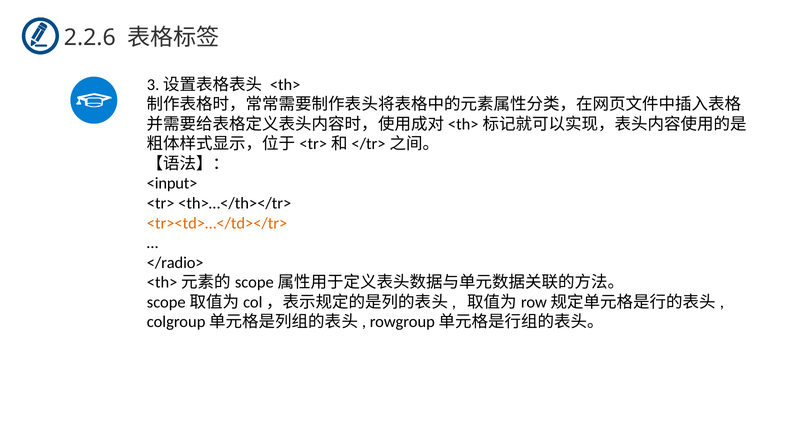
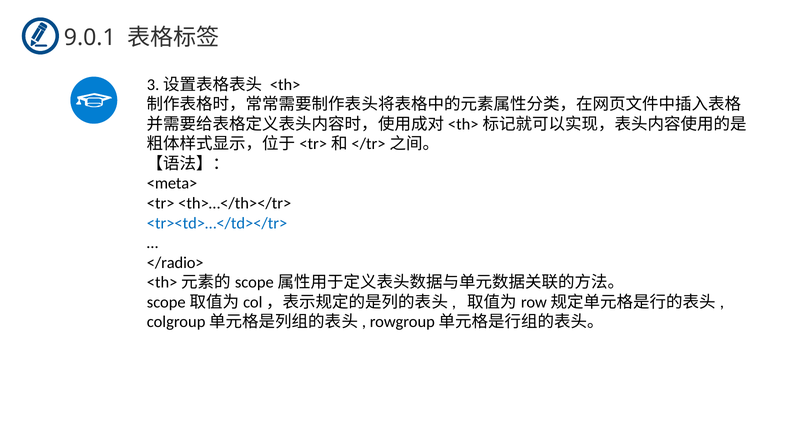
2.2.6: 2.2.6 -> 9.0.1 (90, 38)
<input>: <input> -> <meta> (172, 183)
<tr><td>…</td></tr> colour: orange -> blue (217, 223)
